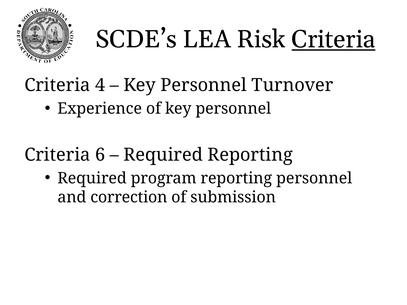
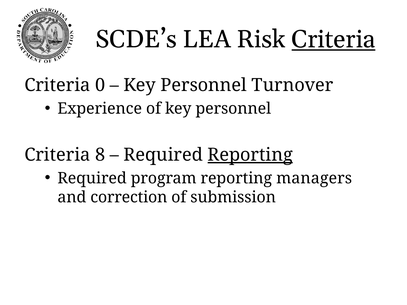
4: 4 -> 0 (100, 85)
6: 6 -> 8 (100, 155)
Reporting underline: none -> present (250, 155)
reporting personnel: personnel -> managers (314, 178)
